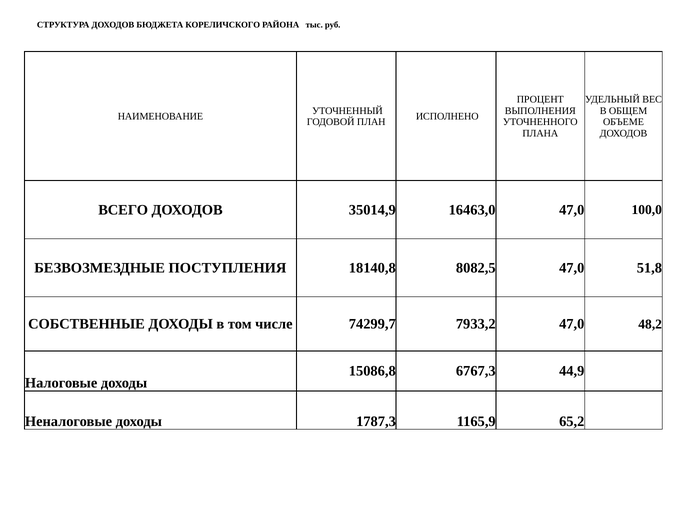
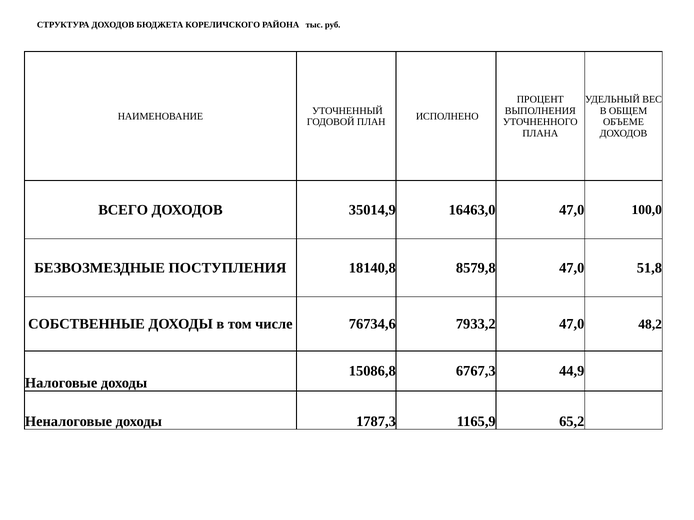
8082,5: 8082,5 -> 8579,8 (476, 268)
74299,7: 74299,7 -> 76734,6 (372, 324)
